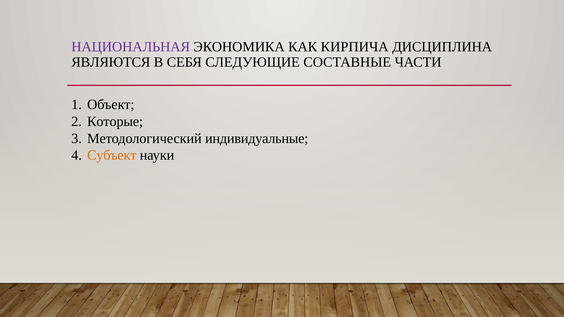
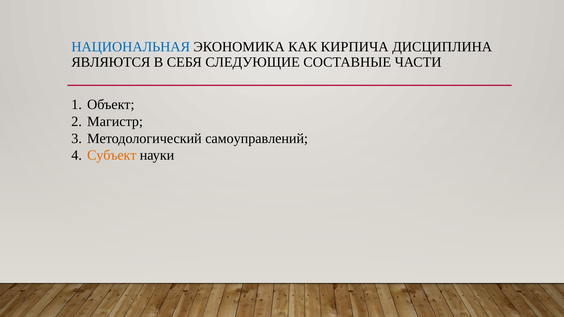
НАЦИОНАЛЬНАЯ colour: purple -> blue (131, 47)
Которые: Которые -> Магистр (115, 122)
индивидуальные: индивидуальные -> самоуправлений (257, 138)
